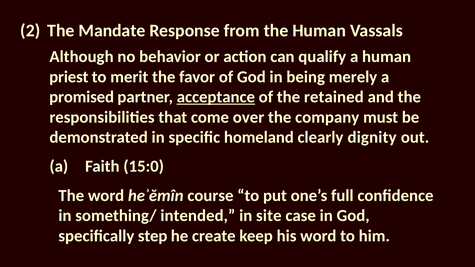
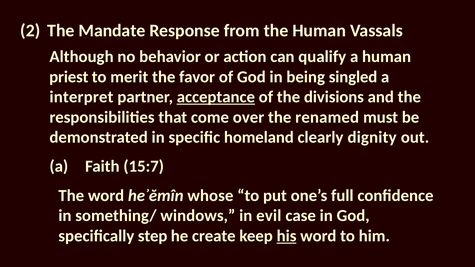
merely: merely -> singled (353, 77)
promised: promised -> interpret (81, 97)
retained: retained -> divisions (334, 97)
company: company -> renamed (327, 117)
15:0: 15:0 -> 15:7 (144, 167)
course: course -> whose (210, 196)
intended: intended -> windows (198, 216)
site: site -> evil (269, 216)
his underline: none -> present (287, 236)
